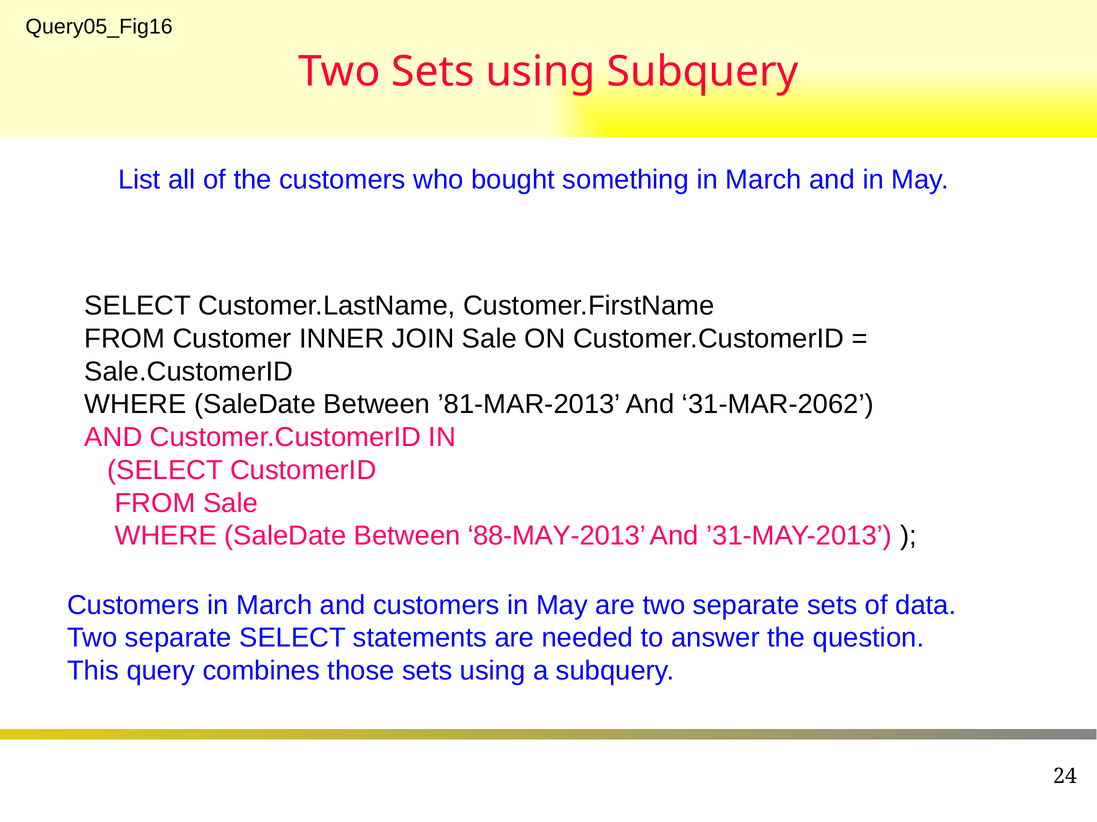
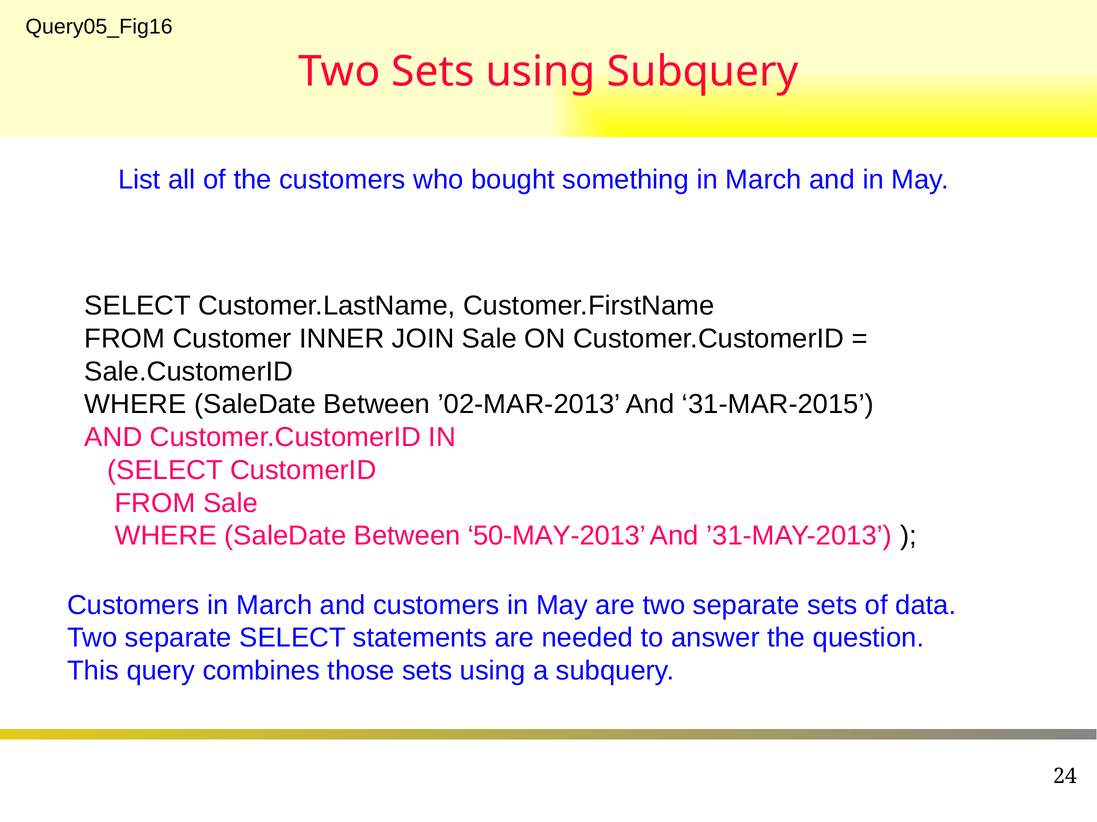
’81-MAR-2013: ’81-MAR-2013 -> ’02-MAR-2013 (529, 405)
31-MAR-2062: 31-MAR-2062 -> 31-MAR-2015 (778, 405)
88-MAY-2013: 88-MAY-2013 -> 50-MAY-2013 (557, 536)
